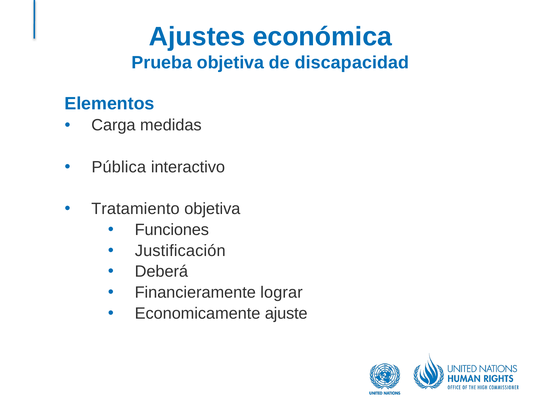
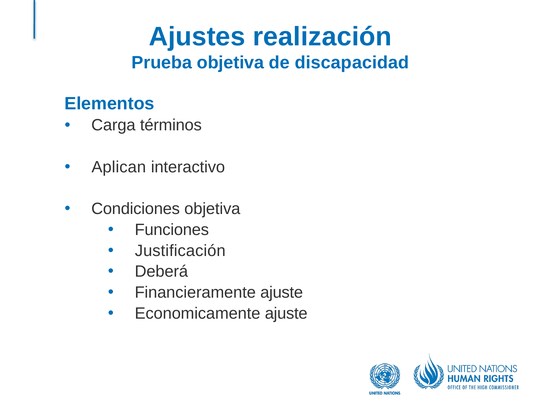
económica: económica -> realización (322, 37)
medidas: medidas -> términos (171, 125)
Pública: Pública -> Aplican (119, 167)
Tratamiento: Tratamiento -> Condiciones (136, 209)
Financieramente lograr: lograr -> ajuste (282, 292)
